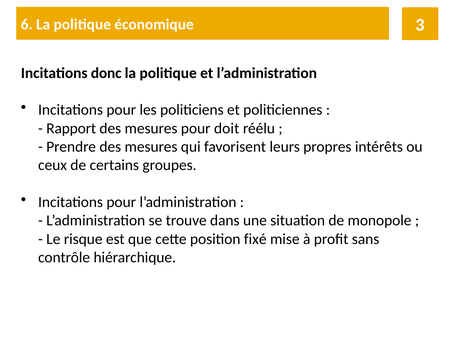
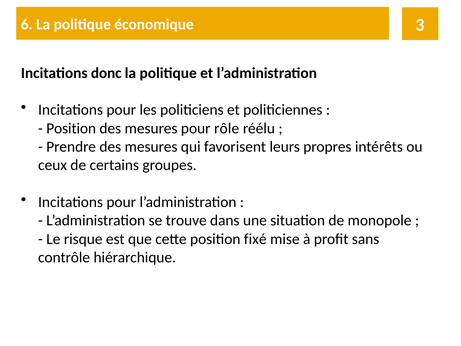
Rapport: Rapport -> Position (71, 128)
doit: doit -> rôle (227, 128)
